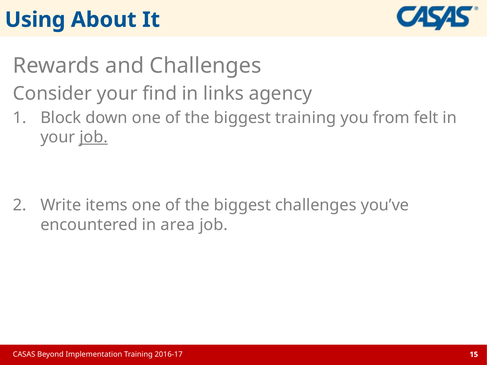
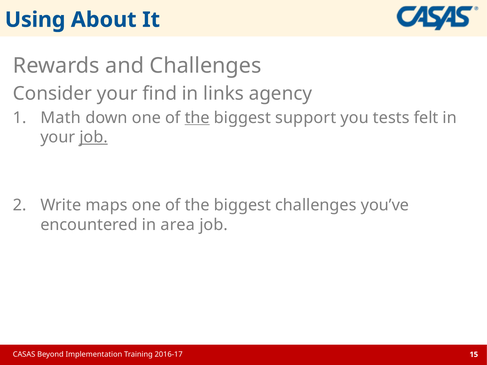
Block: Block -> Math (61, 118)
the underline: none -> present (197, 118)
biggest training: training -> support (306, 118)
from: from -> tests (391, 118)
items: items -> maps (107, 205)
